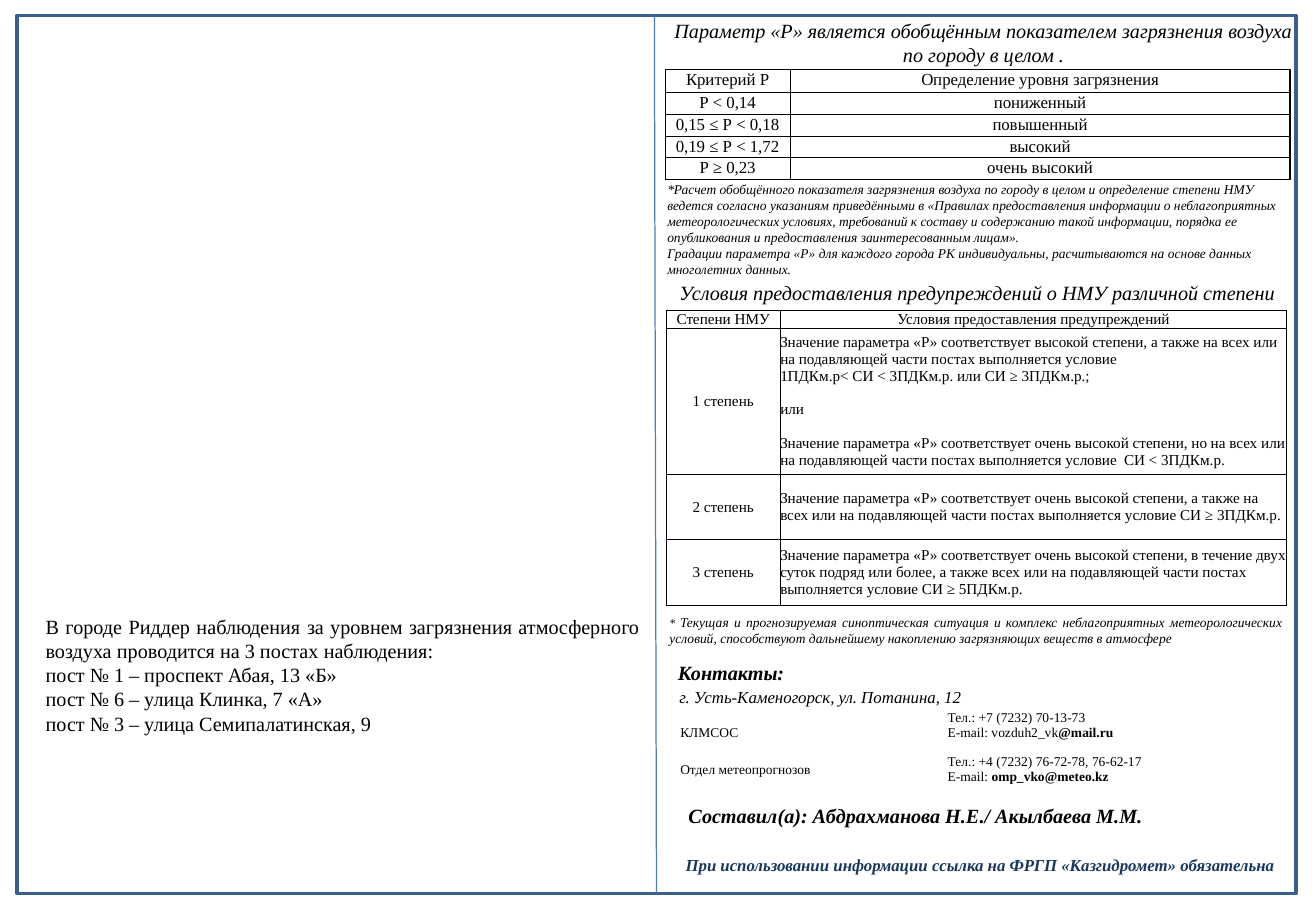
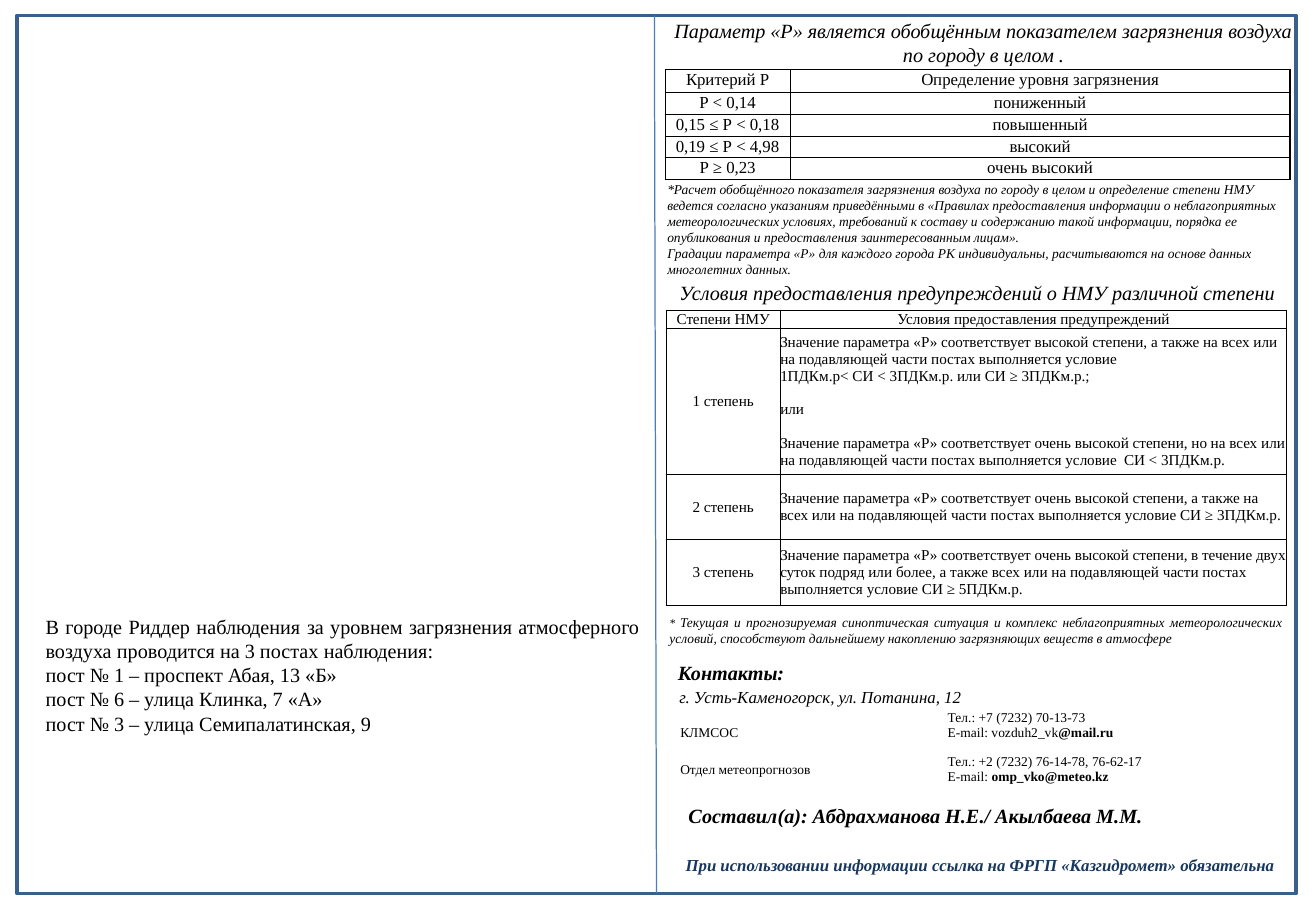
1,72: 1,72 -> 4,98 (764, 147)
+4: +4 -> +2 (986, 762)
76-72-78: 76-72-78 -> 76-14-78 (1062, 762)
